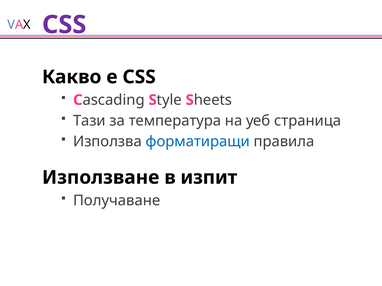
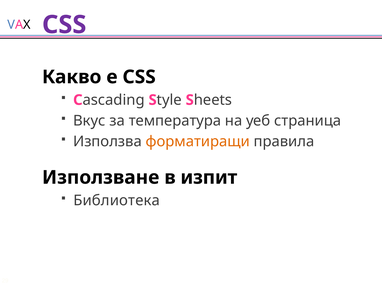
Тази: Тази -> Вкус (89, 121)
форматиращи colour: blue -> orange (198, 142)
Получаване: Получаване -> Библиотека (117, 201)
